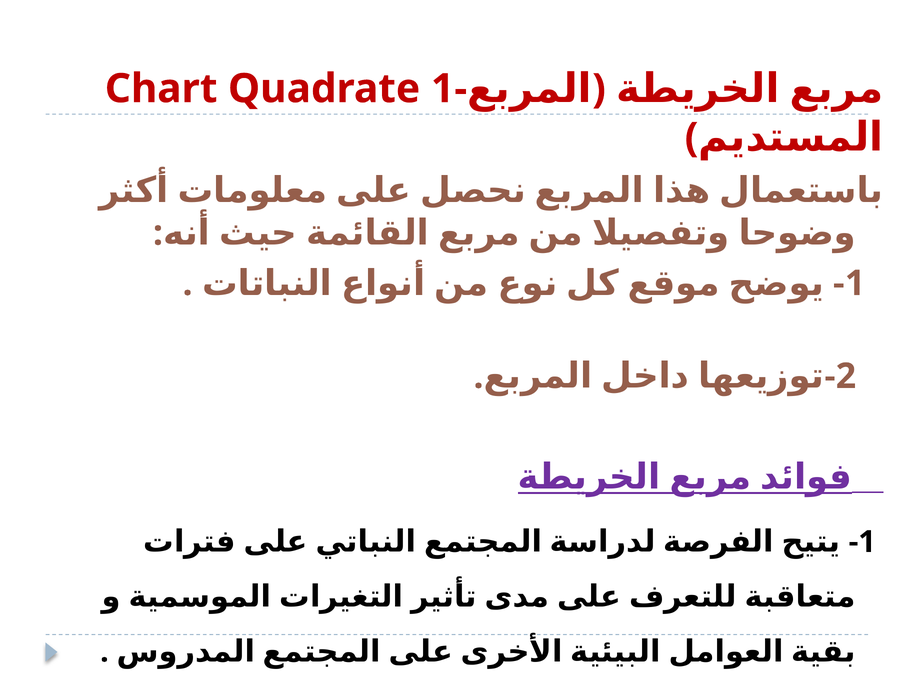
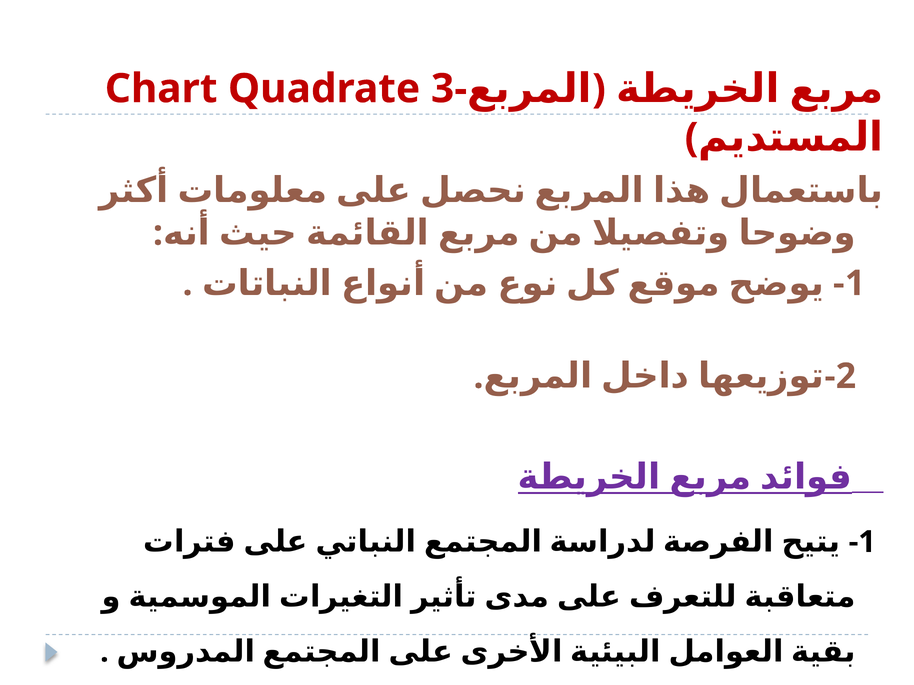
1-: 1- -> 3- (449, 89)
